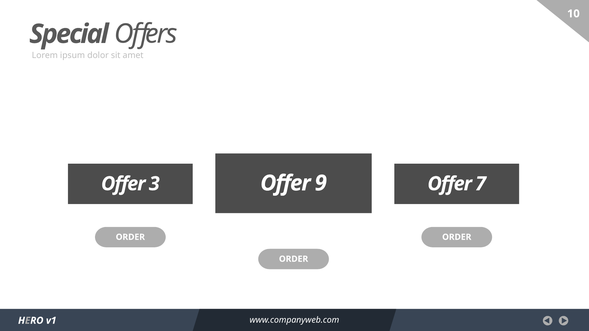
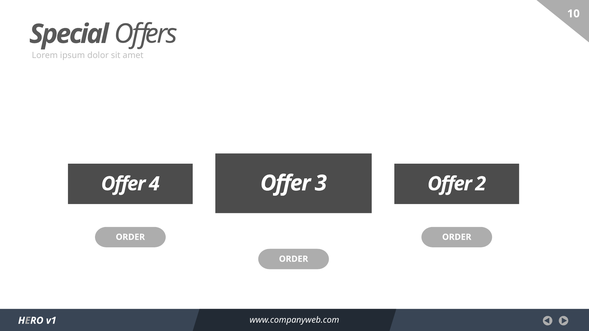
9: 9 -> 3 (321, 183)
3: 3 -> 4 (154, 184)
7: 7 -> 2 (481, 184)
